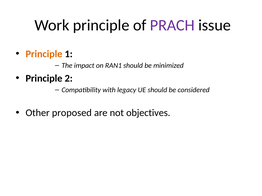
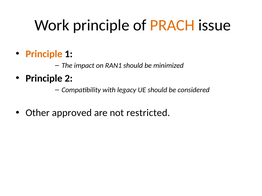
PRACH colour: purple -> orange (172, 25)
proposed: proposed -> approved (72, 113)
objectives: objectives -> restricted (148, 113)
